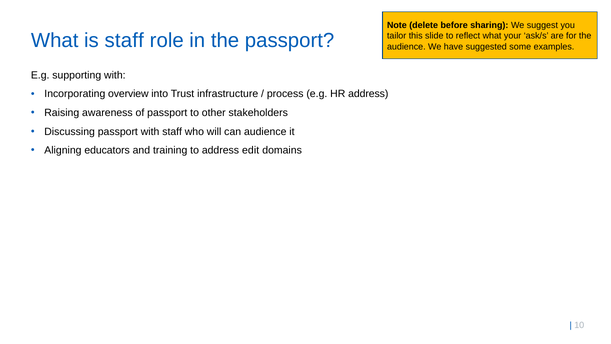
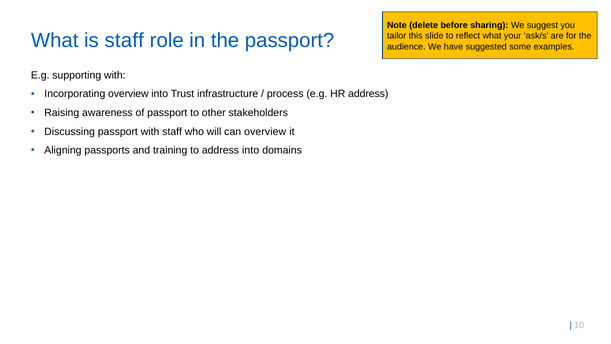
can audience: audience -> overview (265, 131)
educators: educators -> passports (107, 150)
address edit: edit -> into (251, 150)
